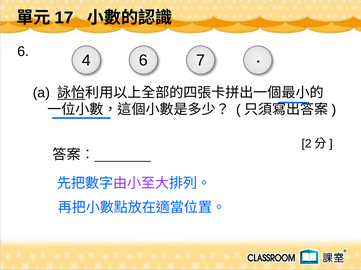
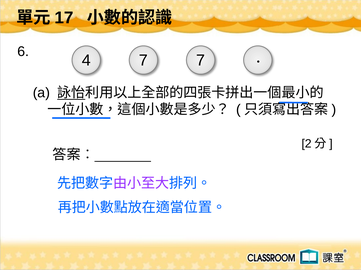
4 6: 6 -> 7 (143, 60)
